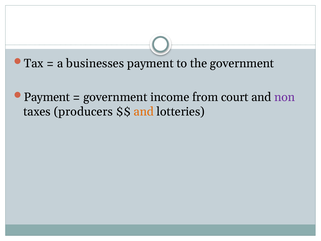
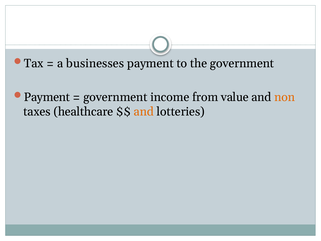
court: court -> value (235, 97)
non colour: purple -> orange (285, 97)
producers: producers -> healthcare (83, 111)
